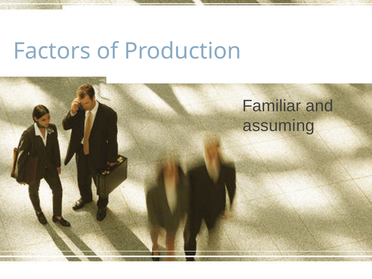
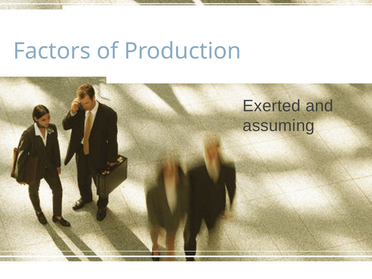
Familiar: Familiar -> Exerted (272, 106)
